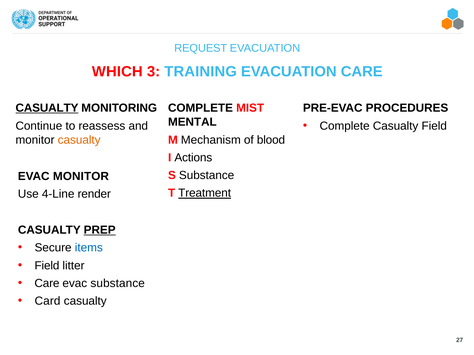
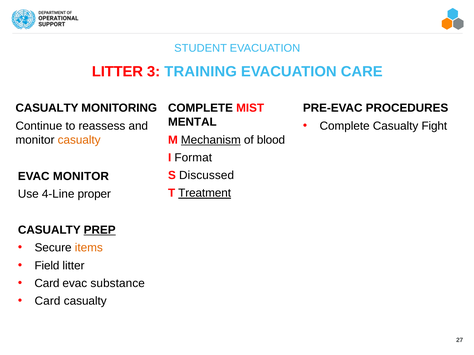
REQUEST: REQUEST -> STUDENT (201, 48)
WHICH: WHICH -> LITTER (117, 72)
CASUALTY underline: present -> none (47, 108)
Casualty Field: Field -> Fight (434, 126)
Mechanism underline: none -> present (211, 140)
Actions: Actions -> Format (193, 158)
S Substance: Substance -> Discussed (207, 176)
render: render -> proper (94, 194)
items colour: blue -> orange (89, 248)
Care: Care -> Card (47, 284)
